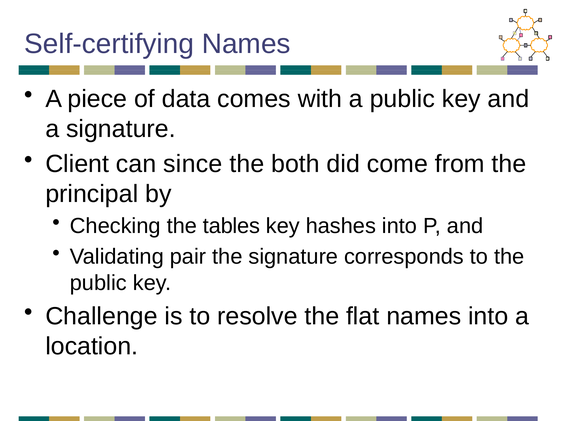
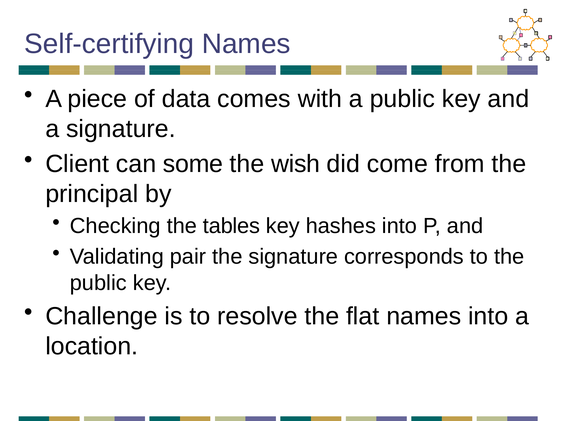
since: since -> some (193, 164)
both: both -> wish (296, 164)
